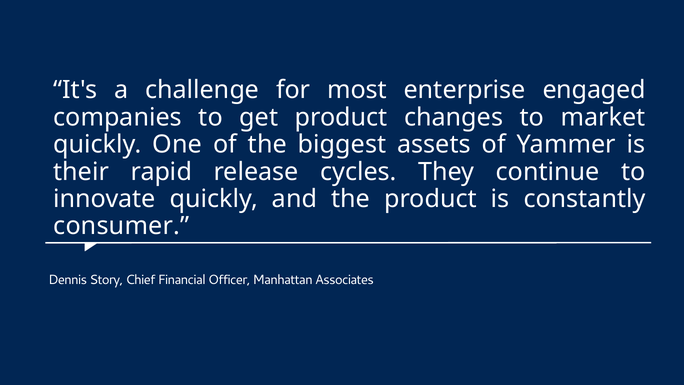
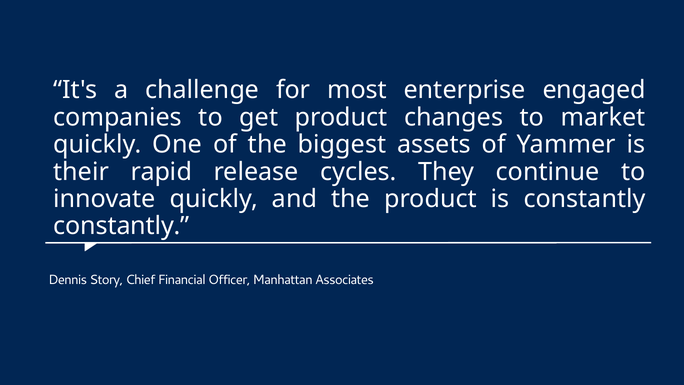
consumer: consumer -> constantly (121, 226)
